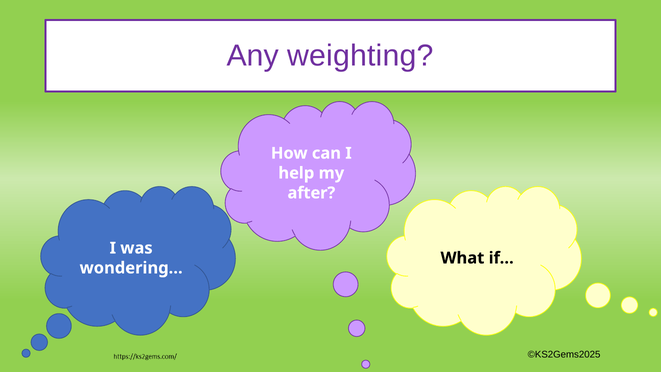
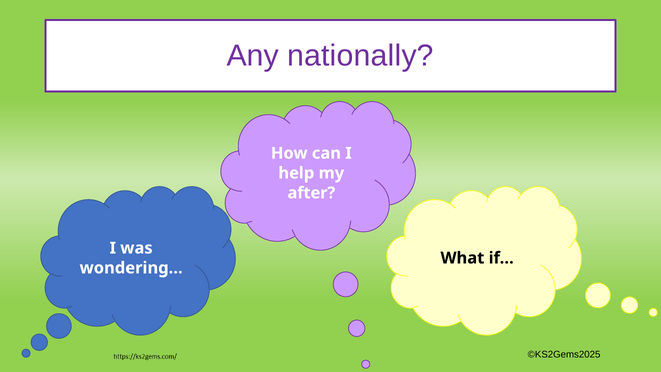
weighting: weighting -> nationally (361, 56)
